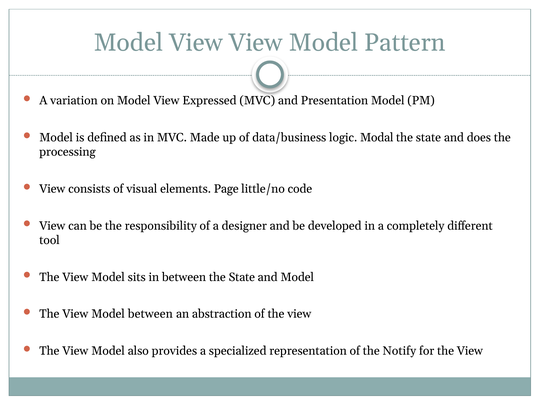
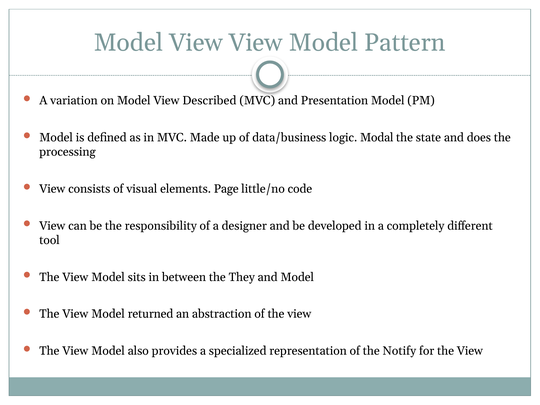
Expressed: Expressed -> Described (209, 101)
between the State: State -> They (242, 277)
Model between: between -> returned (150, 314)
